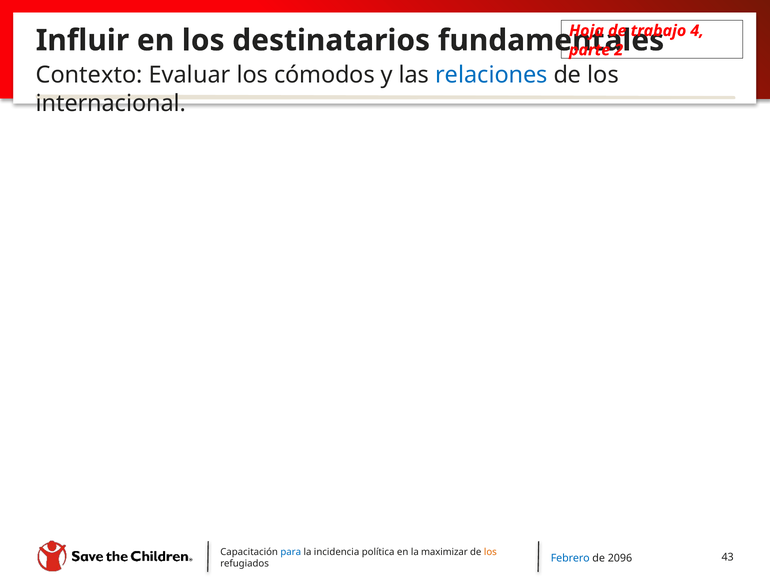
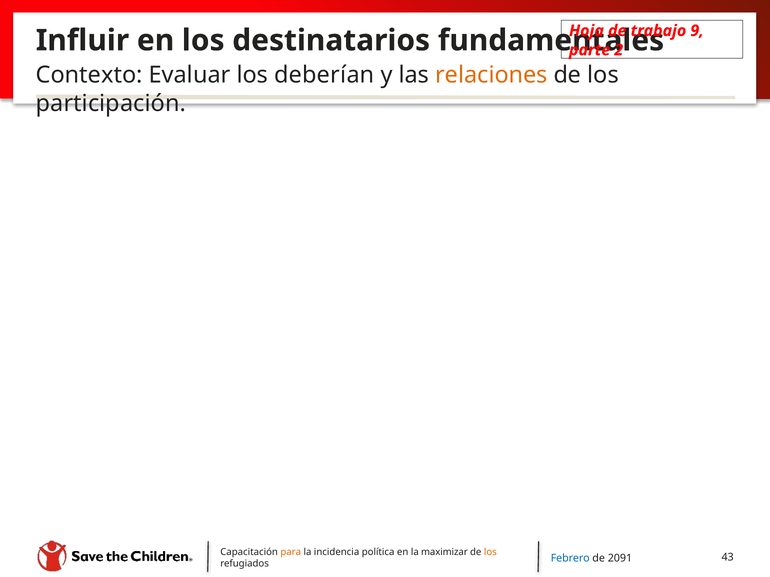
4: 4 -> 9 (697, 31)
cómodos: cómodos -> deberían (324, 75)
relaciones colour: blue -> orange (491, 75)
internacional: internacional -> participación (111, 103)
para colour: blue -> orange (291, 553)
2096: 2096 -> 2091 (620, 558)
